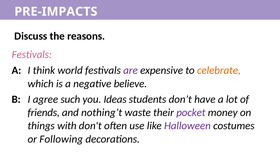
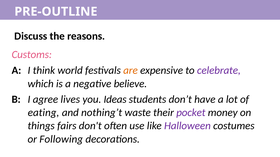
PRE-IMPACTS: PRE-IMPACTS -> PRE-OUTLINE (56, 12)
Festivals: Festivals -> Customs (32, 55)
are colour: purple -> orange (131, 71)
celebrate colour: orange -> purple (219, 71)
such: such -> lives (70, 100)
friends: friends -> eating (44, 113)
with: with -> fairs (67, 126)
